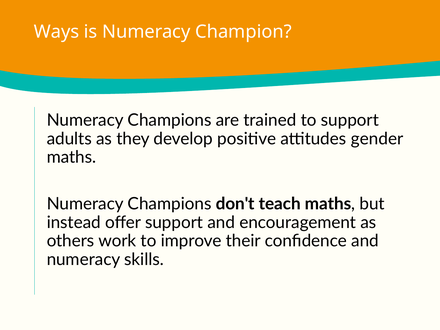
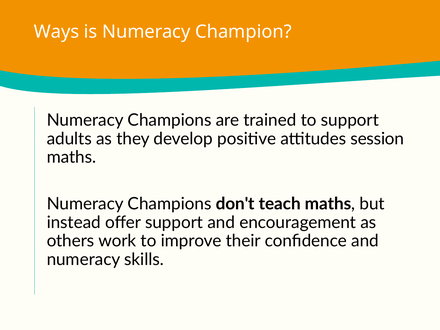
gender: gender -> session (377, 139)
